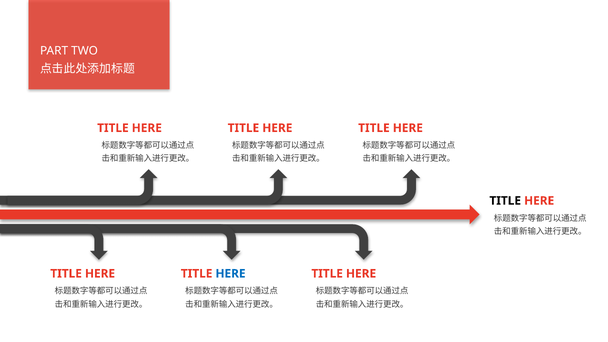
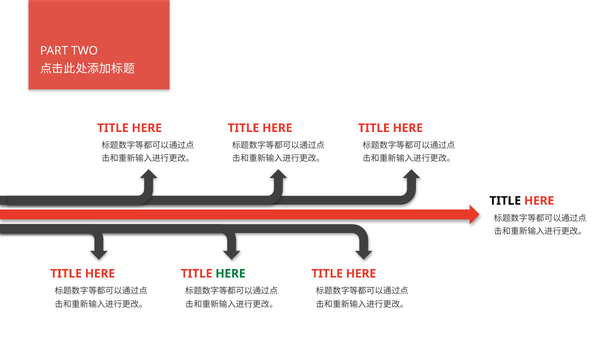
HERE colour: blue -> green (231, 274)
